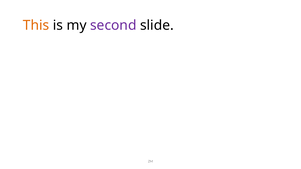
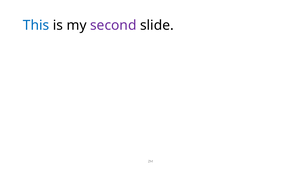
This colour: orange -> blue (36, 25)
